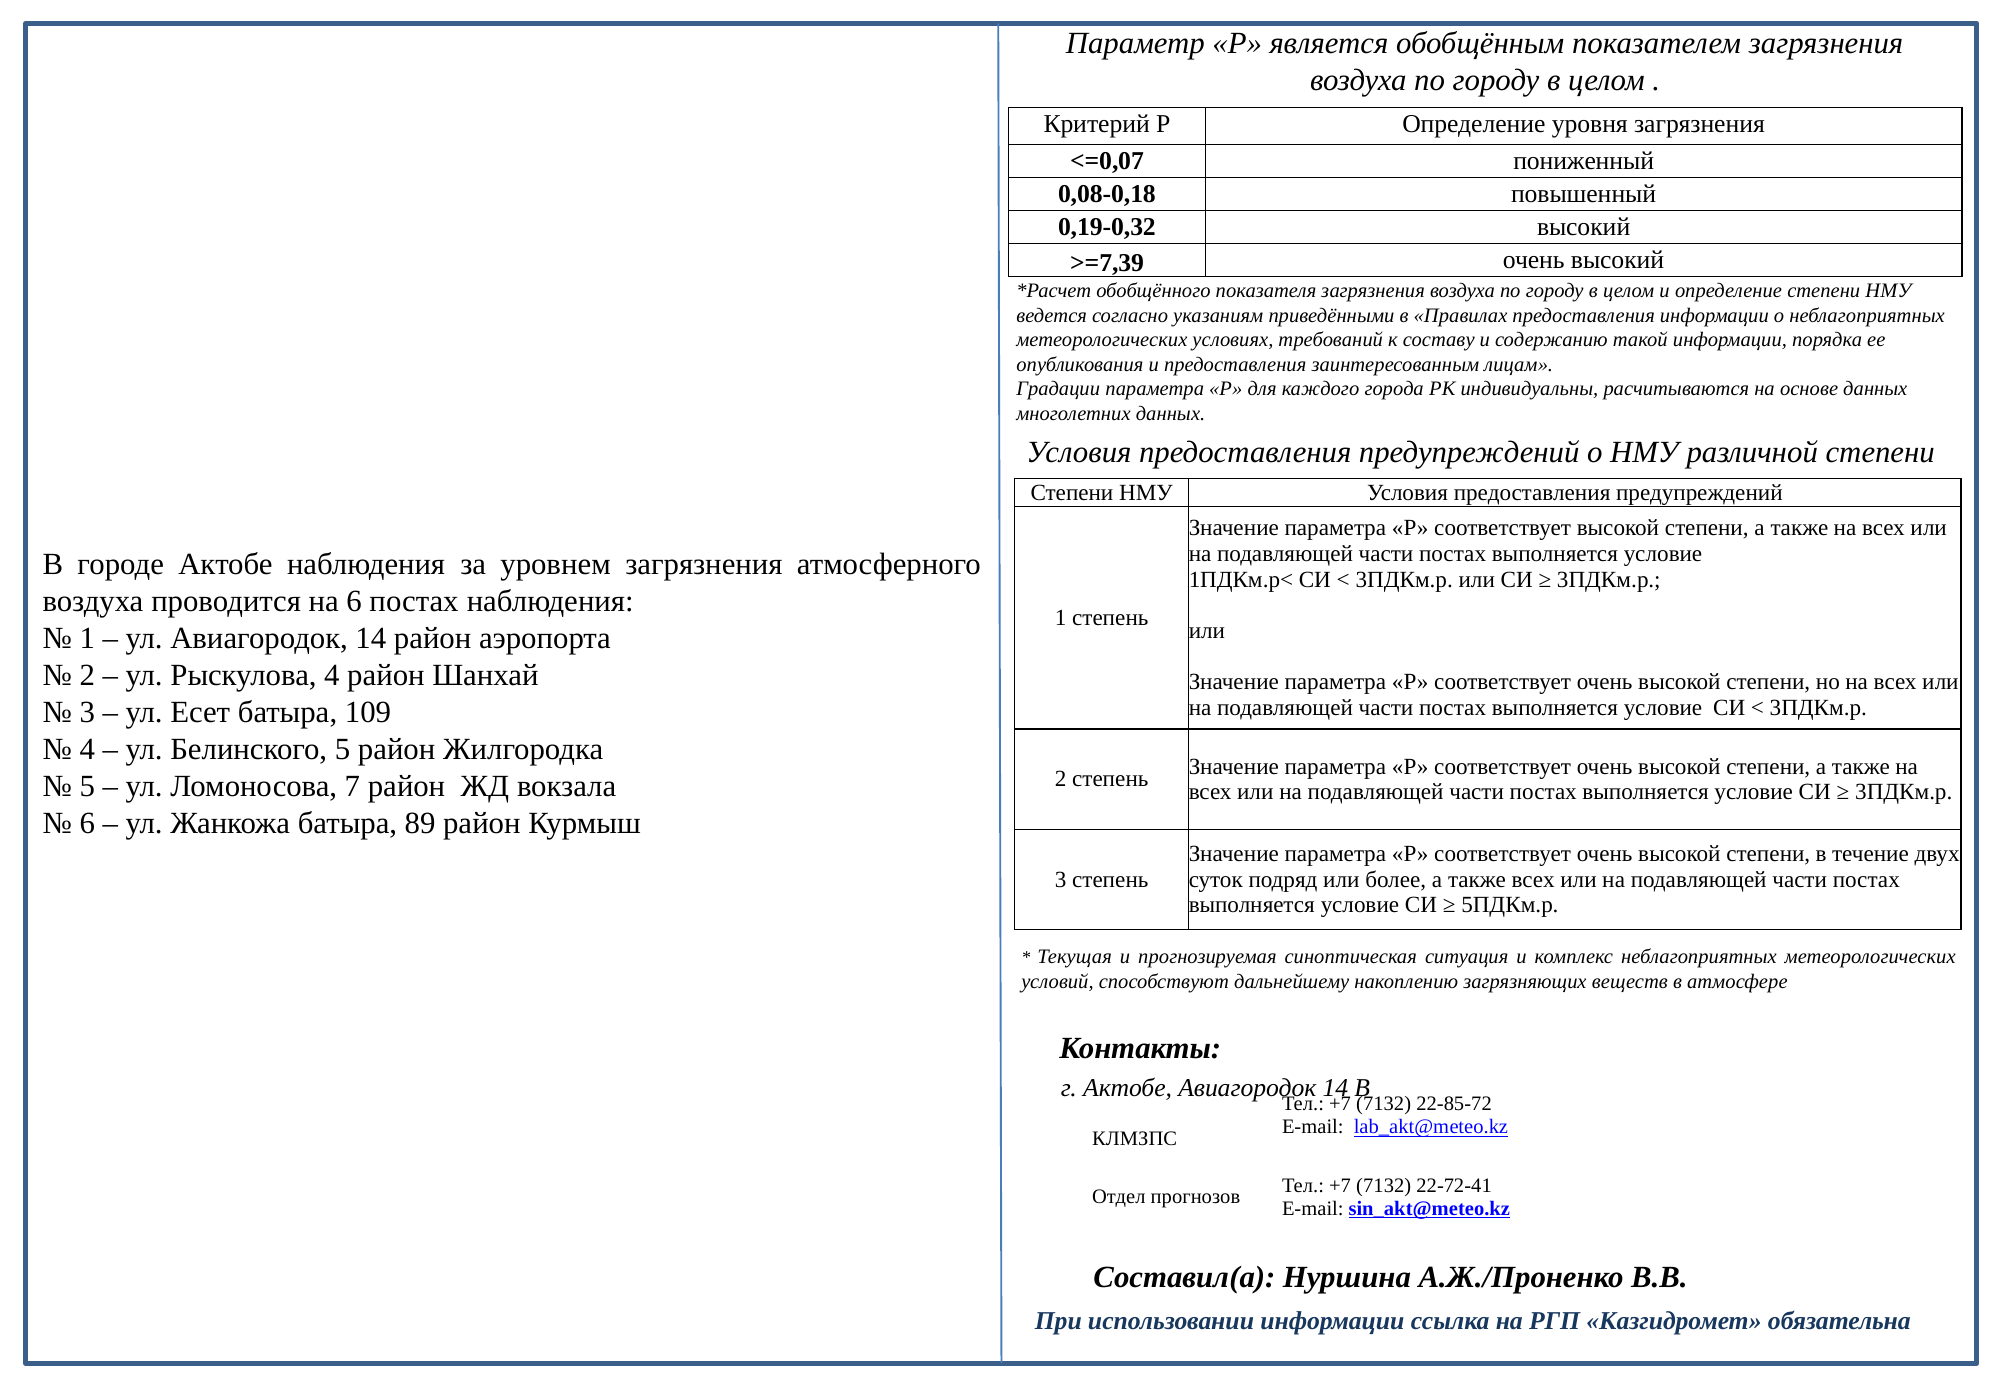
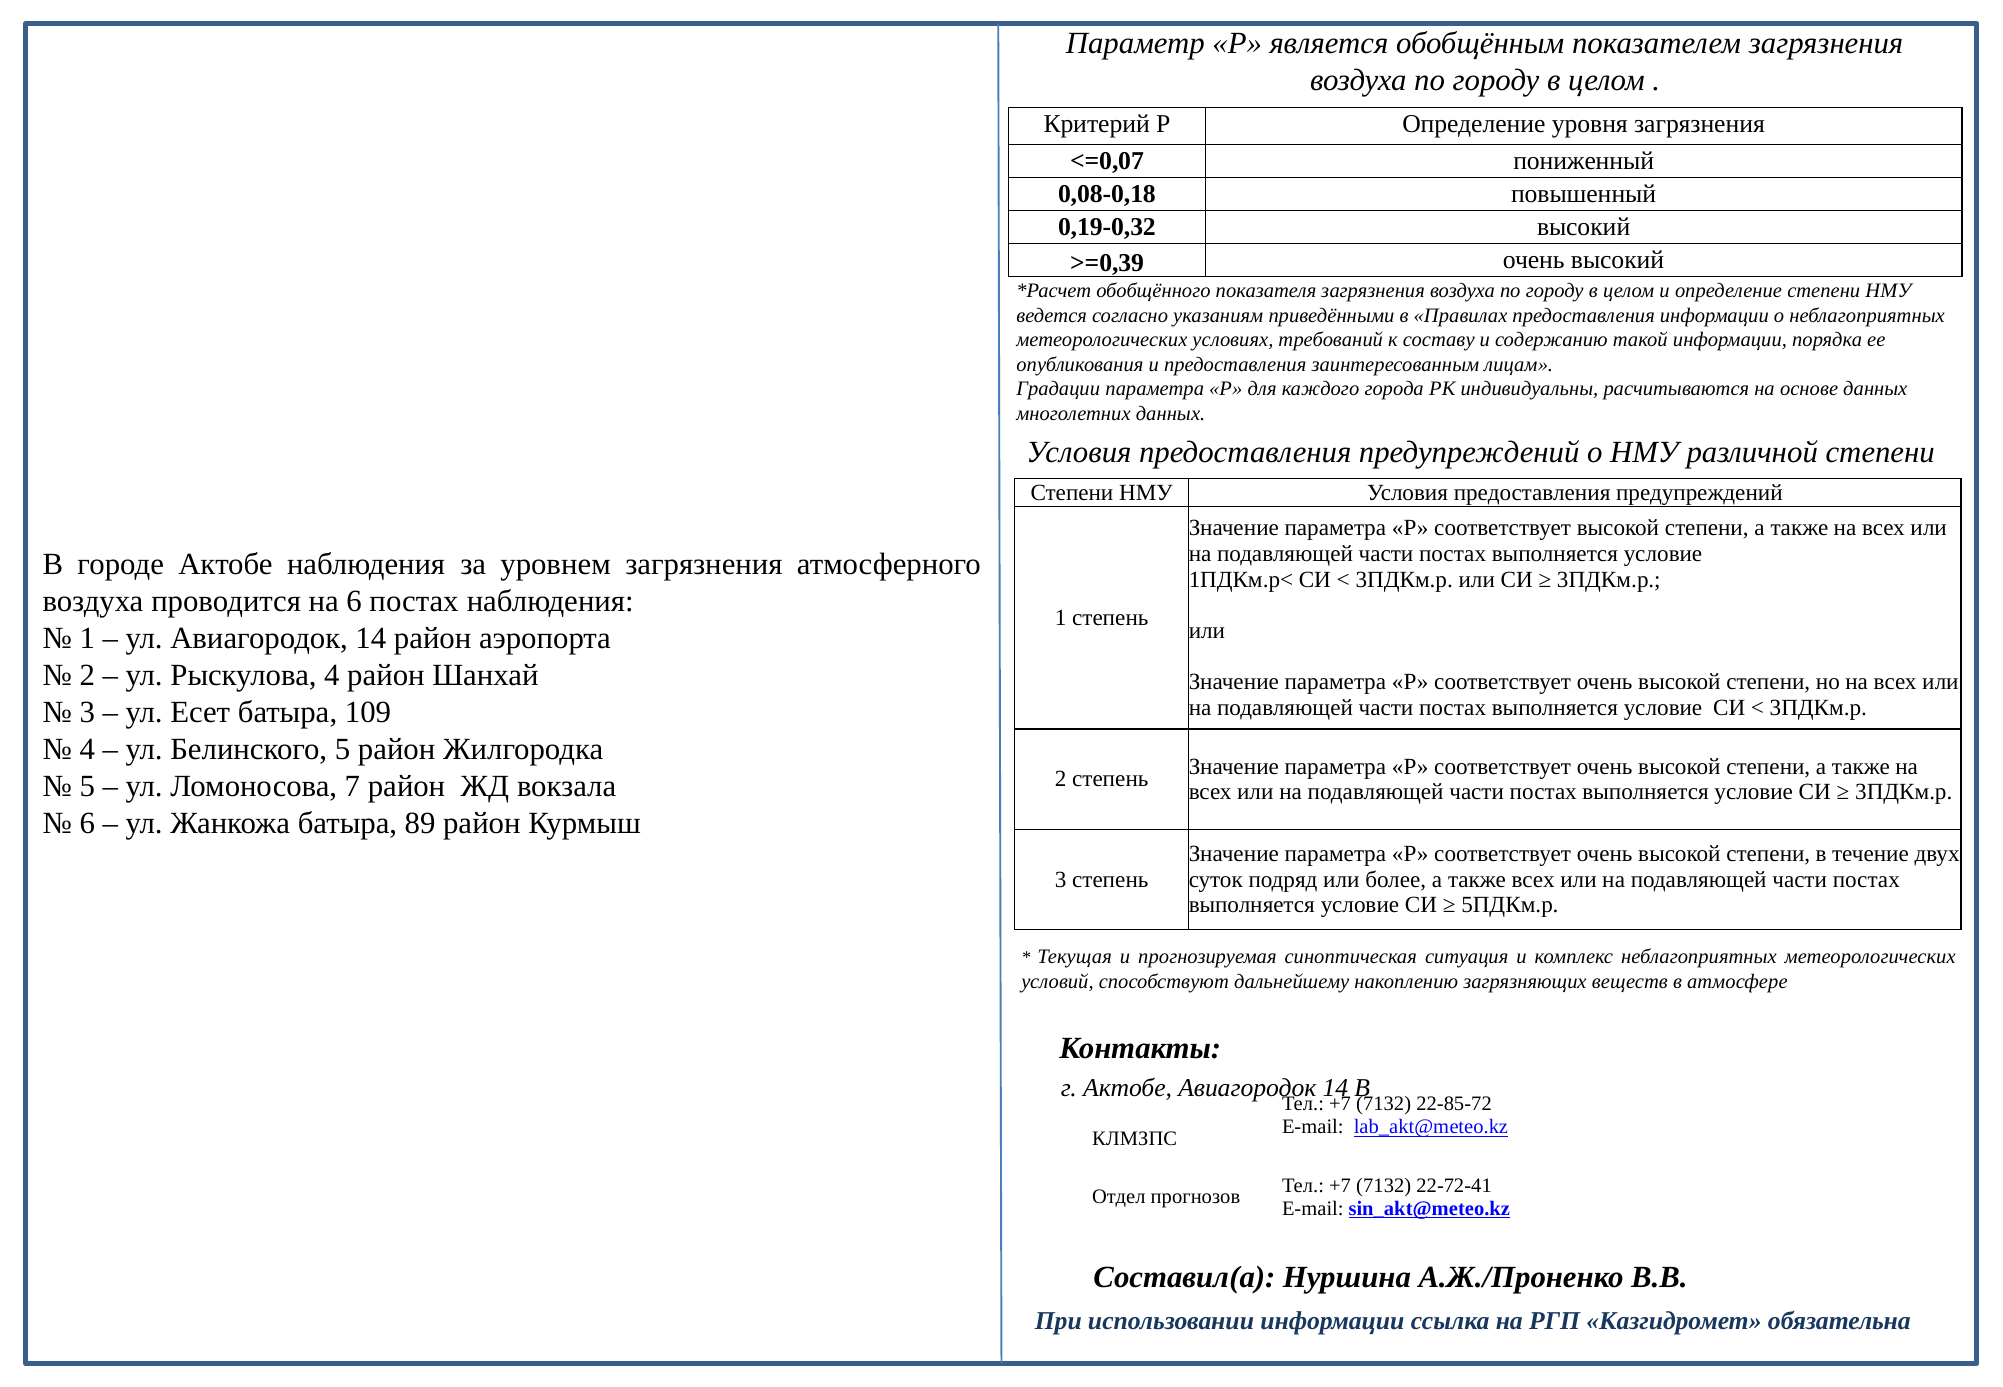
>=7,39: >=7,39 -> >=0,39 (1107, 263)
